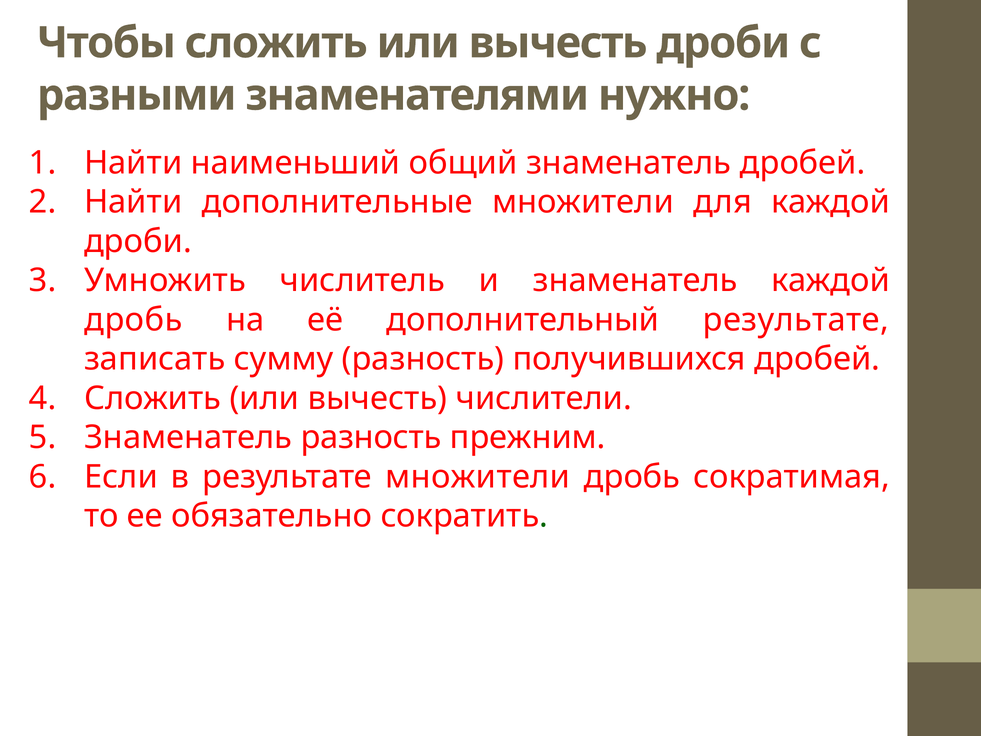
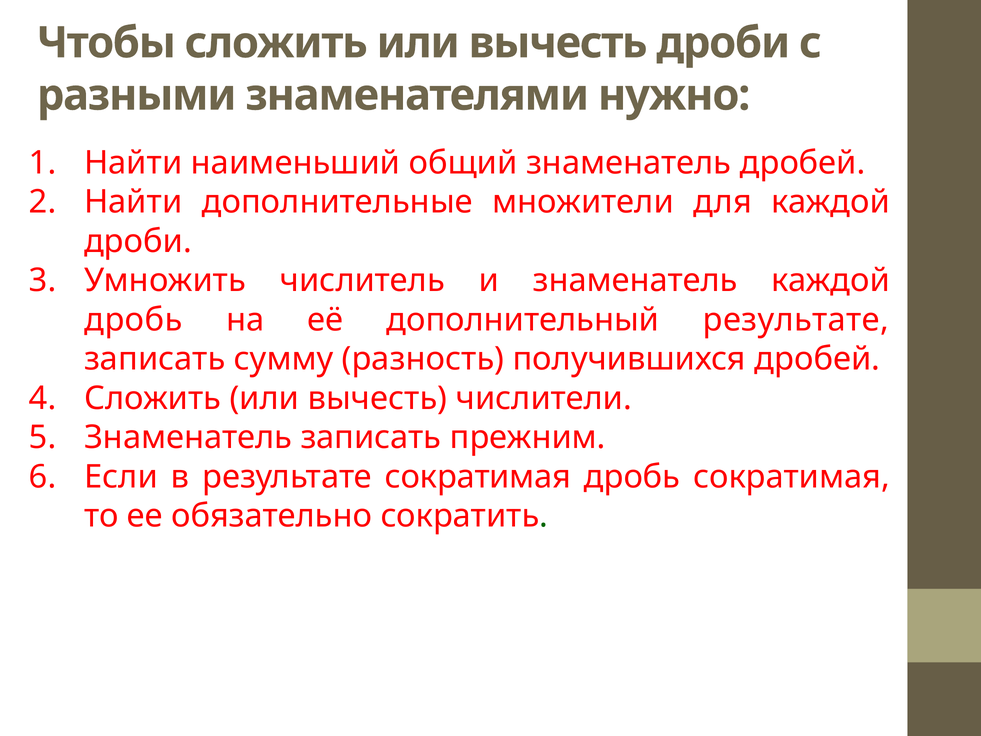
Знаменатель разность: разность -> записать (371, 437)
результате множители: множители -> сократимая (478, 477)
